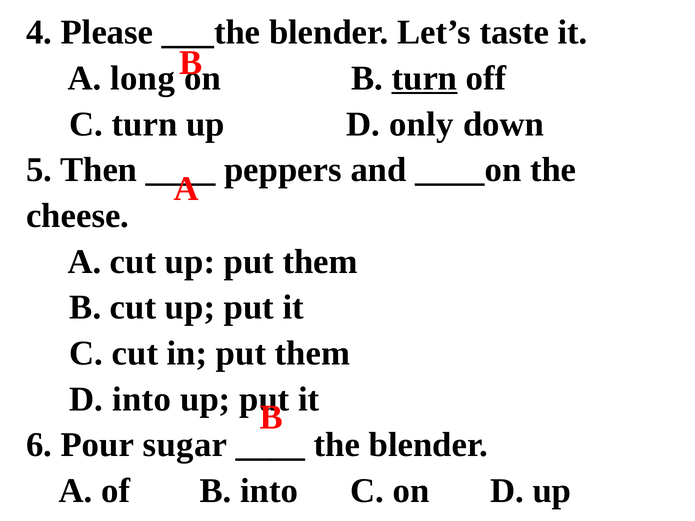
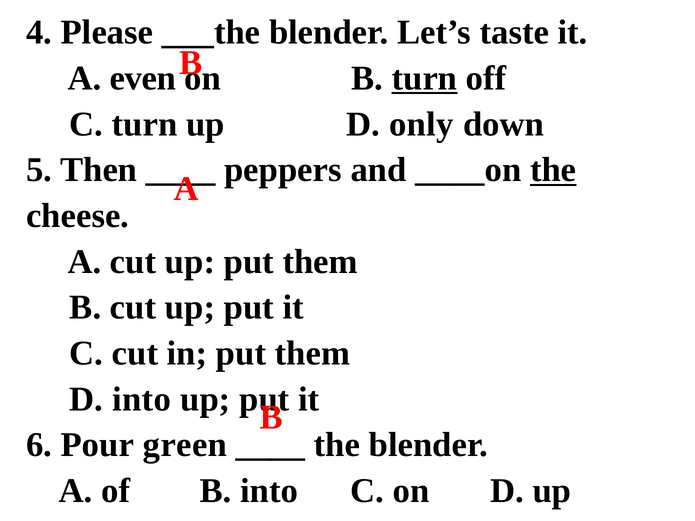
long: long -> even (143, 78)
the underline: none -> present (553, 170)
sugar: sugar -> green (185, 445)
